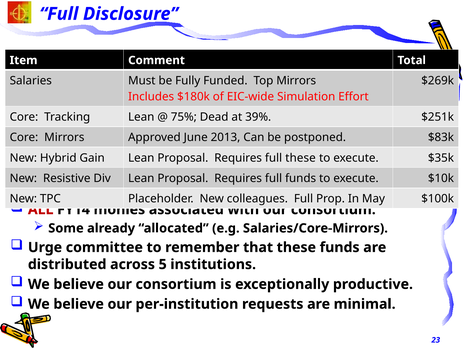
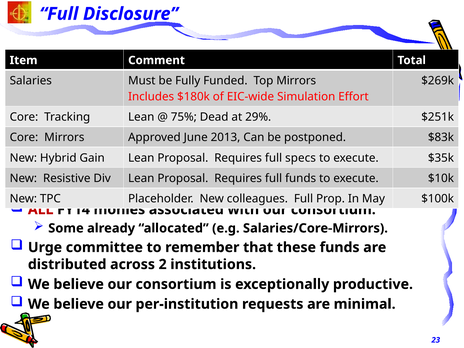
39%: 39% -> 29% (258, 117)
full these: these -> specs (301, 158)
5: 5 -> 2 (163, 264)
